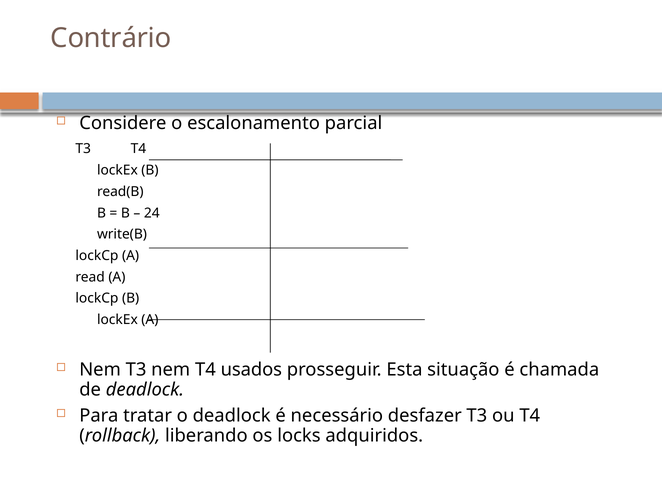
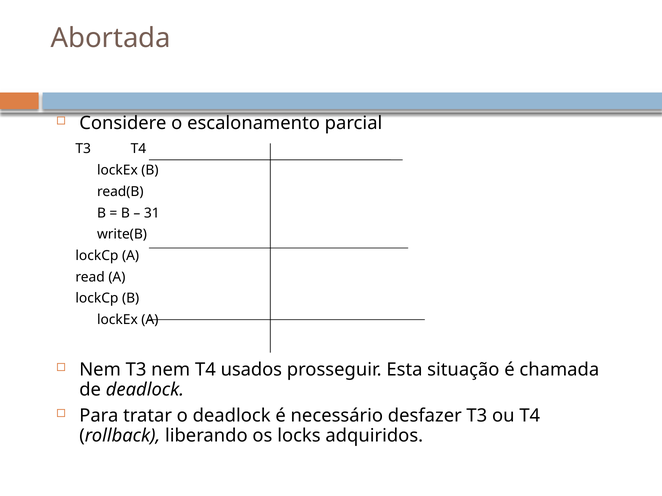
Contrário: Contrário -> Abortada (111, 38)
24: 24 -> 31 (152, 213)
